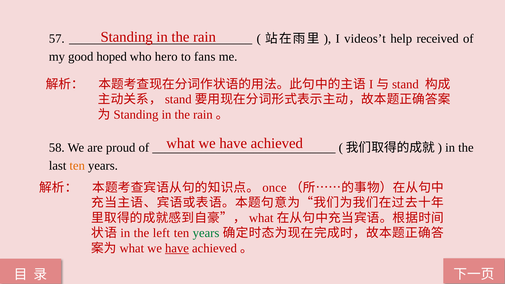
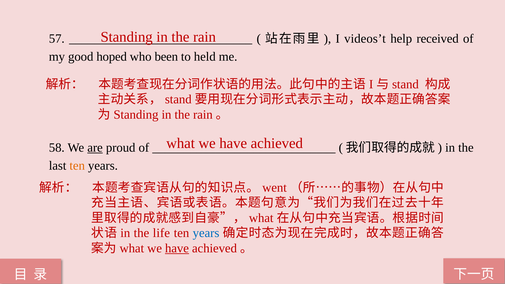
hero: hero -> been (166, 57)
fans: fans -> held (205, 57)
are underline: none -> present (95, 148)
once: once -> went (275, 188)
left: left -> life (161, 233)
years colour: green -> blue (206, 233)
